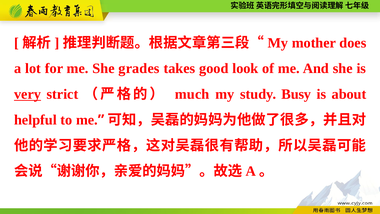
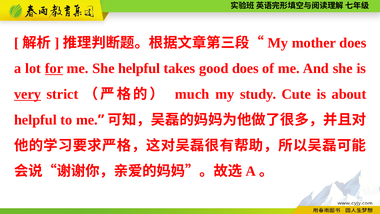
for underline: none -> present (54, 68)
She grades: grades -> helpful (139, 68)
good look: look -> does (245, 68)
Busy: Busy -> Cute (296, 94)
